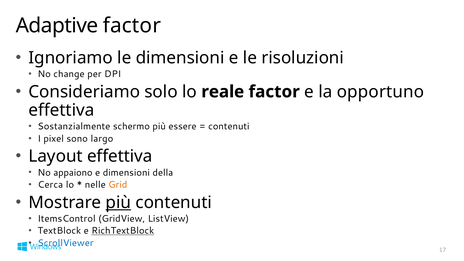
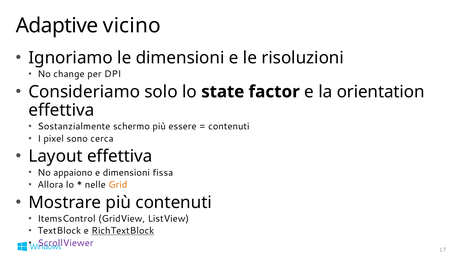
Adaptive factor: factor -> vicino (132, 26)
reale: reale -> state (223, 92)
opportuno: opportuno -> orientation (381, 92)
largo: largo -> cerca (102, 139)
della: della -> fissa (163, 173)
Cerca: Cerca -> Allora (50, 185)
più underline: present -> none (118, 202)
ScrollViewer colour: blue -> purple (66, 243)
